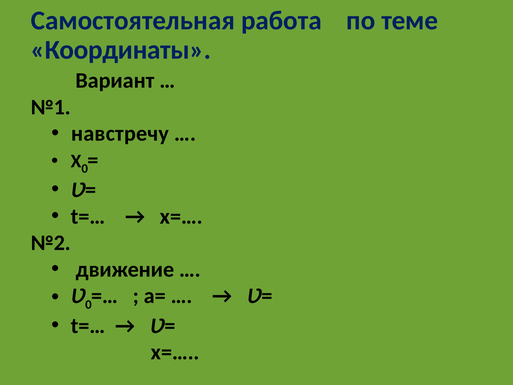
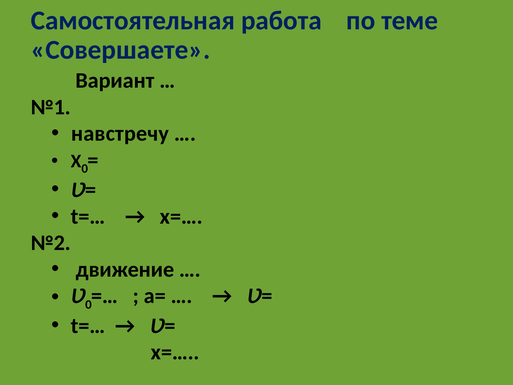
Координаты: Координаты -> Совершаете (121, 50)
